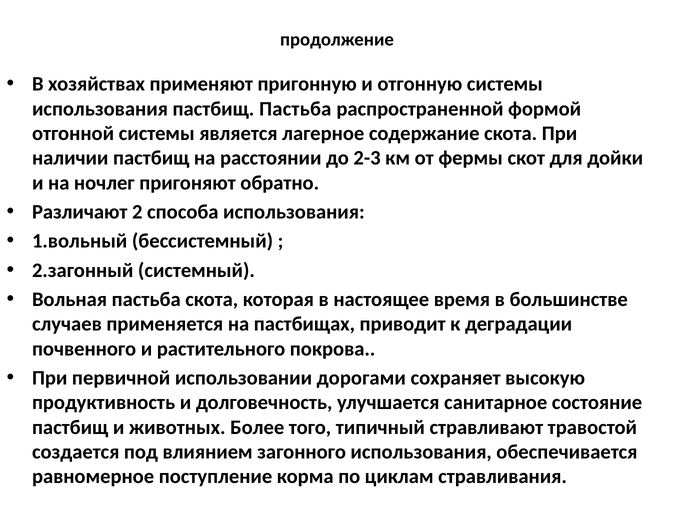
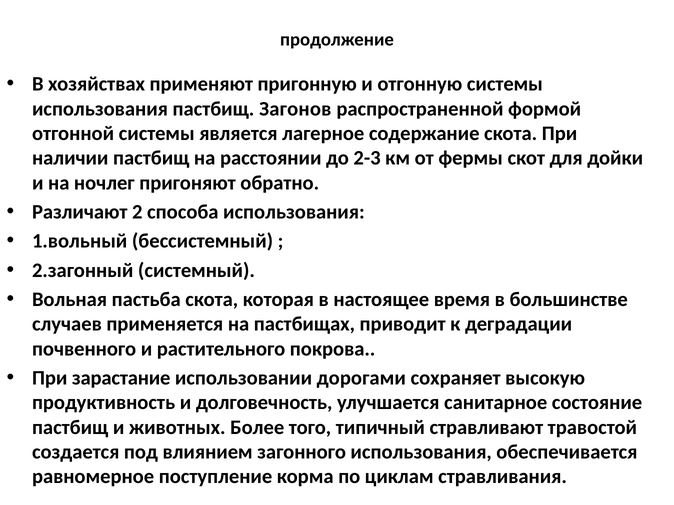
пастбищ Пастьба: Пастьба -> Загонов (295, 109)
первичной: первичной -> зарастание (121, 378)
